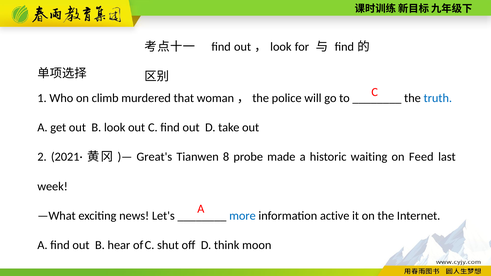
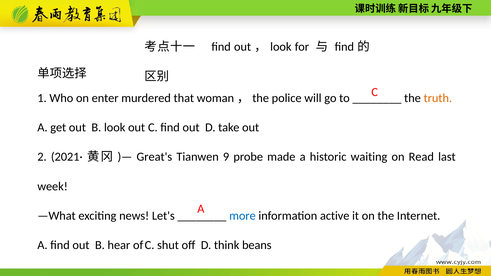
climb: climb -> enter (105, 98)
truth colour: blue -> orange (438, 98)
8: 8 -> 9 (226, 157)
Feed: Feed -> Read (421, 157)
moon: moon -> beans (257, 245)
